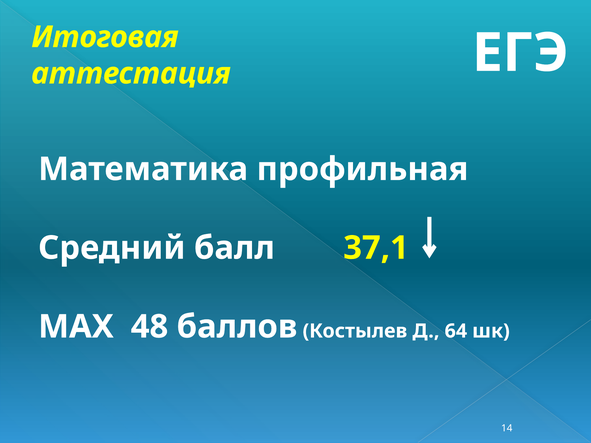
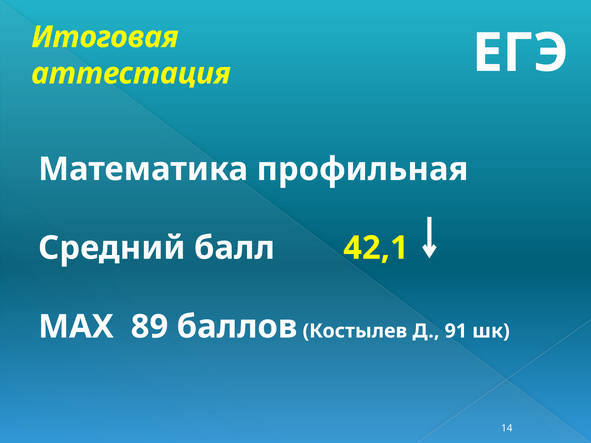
37,1: 37,1 -> 42,1 (376, 248)
48: 48 -> 89 (149, 327)
64: 64 -> 91 (456, 331)
